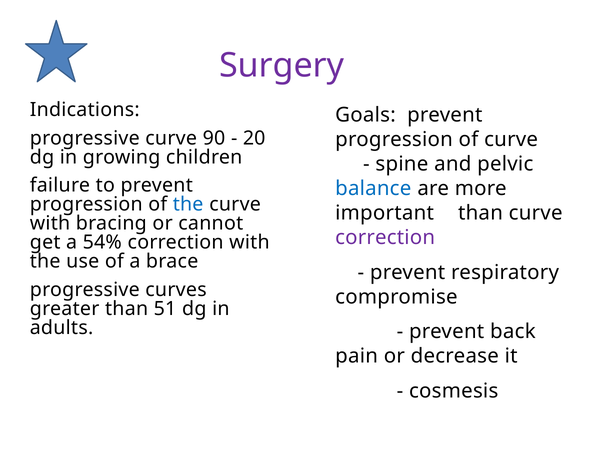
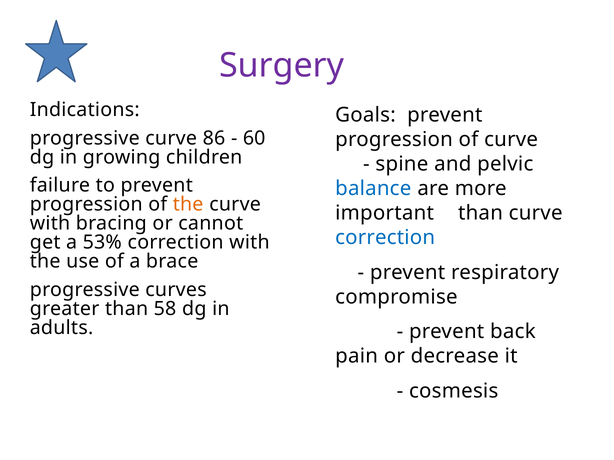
90: 90 -> 86 (214, 138)
20: 20 -> 60 (254, 138)
the colour: blue -> orange (188, 205)
correction colour: purple -> blue (385, 238)
54%: 54% -> 53% (102, 243)
51: 51 -> 58 (165, 309)
